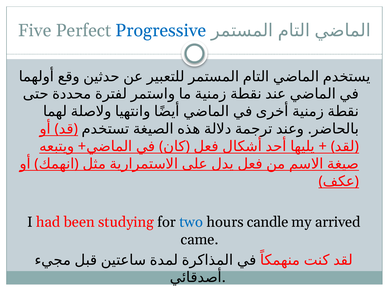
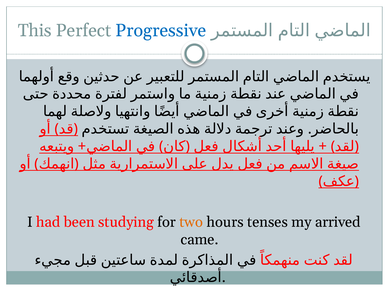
Five: Five -> This (35, 31)
two colour: blue -> orange (191, 223)
candle: candle -> tenses (268, 223)
